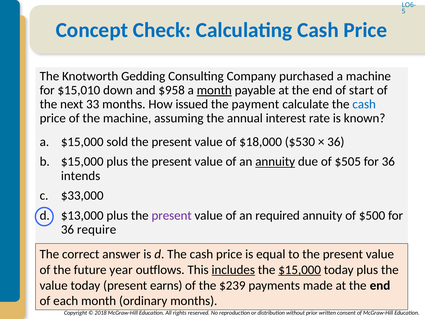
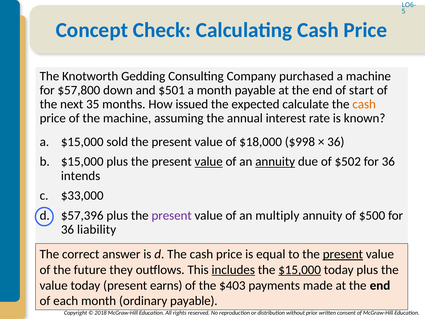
$15,010: $15,010 -> $57,800 (79, 90)
$958: $958 -> $501 (172, 90)
month underline: present -> none (214, 90)
33: 33 -> 35 (93, 104)
payment: payment -> expected (256, 104)
cash colour: blue -> orange (364, 104)
$530: $530 -> $998 (300, 142)
value underline: none -> present (209, 162)
$505: $505 -> $502 (348, 162)
$13,000: $13,000 -> $57,396 (82, 215)
required: required -> multiply (277, 215)
require: require -> liability (97, 229)
present underline: none -> present (343, 254)
year: year -> they (121, 270)
$239: $239 -> $403 (232, 285)
ordinary months: months -> payable (194, 301)
